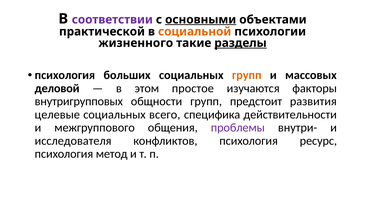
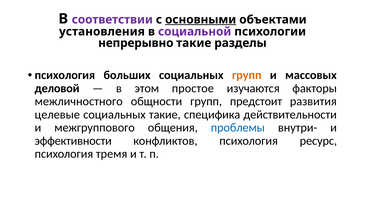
практической: практической -> установления (102, 32)
социальной colour: orange -> purple (195, 32)
жизненного: жизненного -> непрерывно (136, 43)
разделы underline: present -> none (240, 43)
внутригрупповых: внутригрупповых -> межличностного (79, 102)
социальных всего: всего -> такие (165, 115)
проблемы colour: purple -> blue (238, 128)
исследователя: исследователя -> эффективности (73, 141)
метод: метод -> тремя (112, 154)
